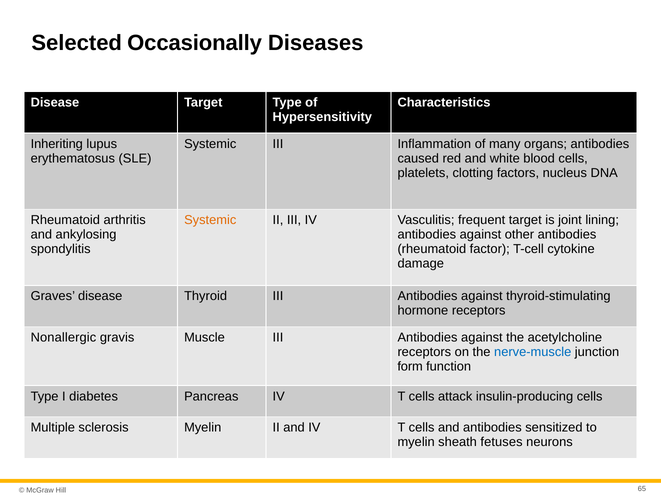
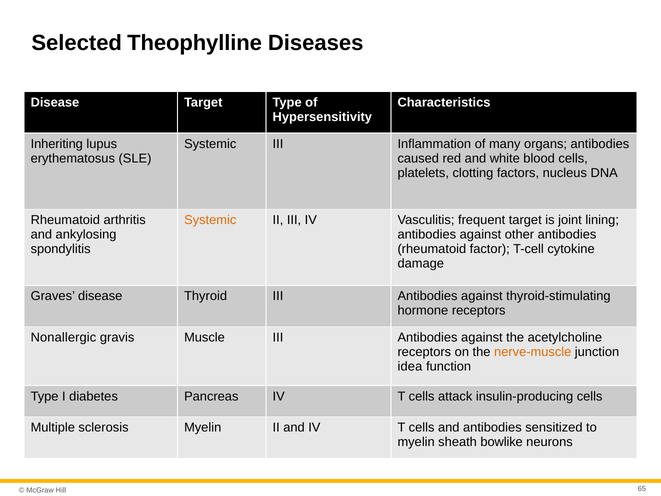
Occasionally: Occasionally -> Theophylline (195, 43)
nerve-muscle colour: blue -> orange (533, 352)
form: form -> idea (410, 366)
fetuses: fetuses -> bowlike (502, 442)
